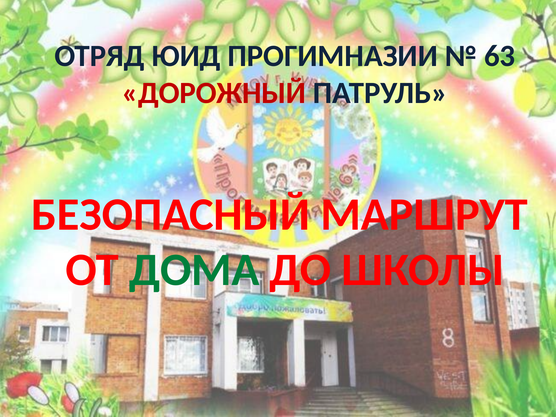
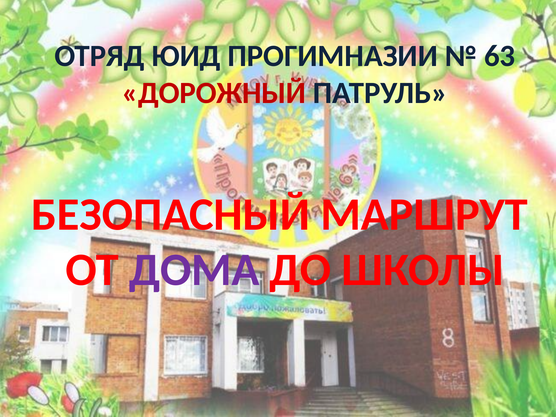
ДОМА colour: green -> purple (194, 270)
